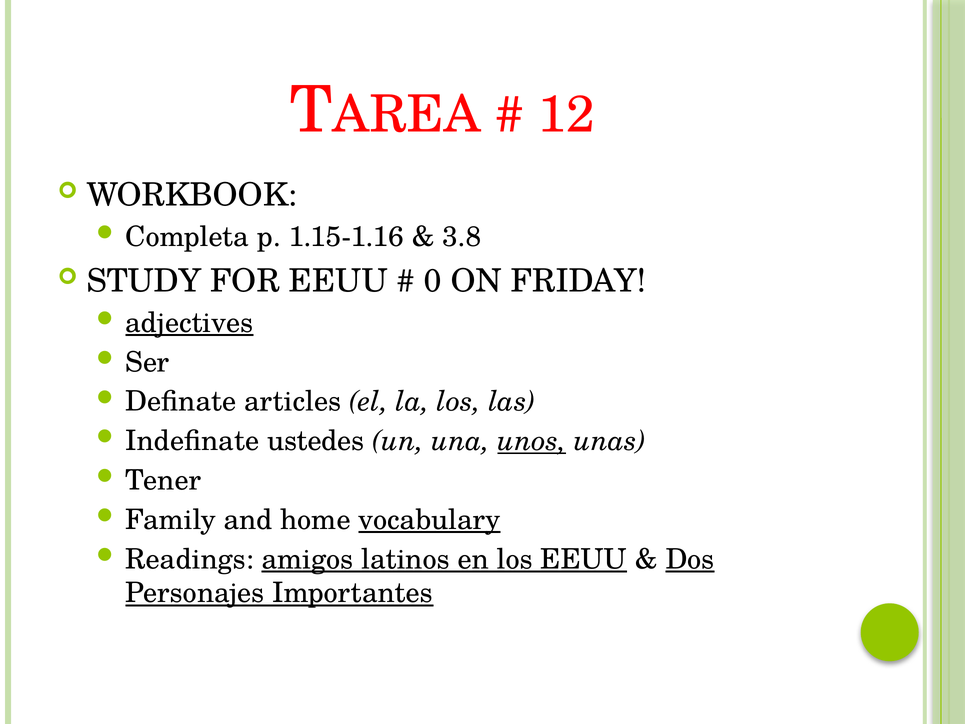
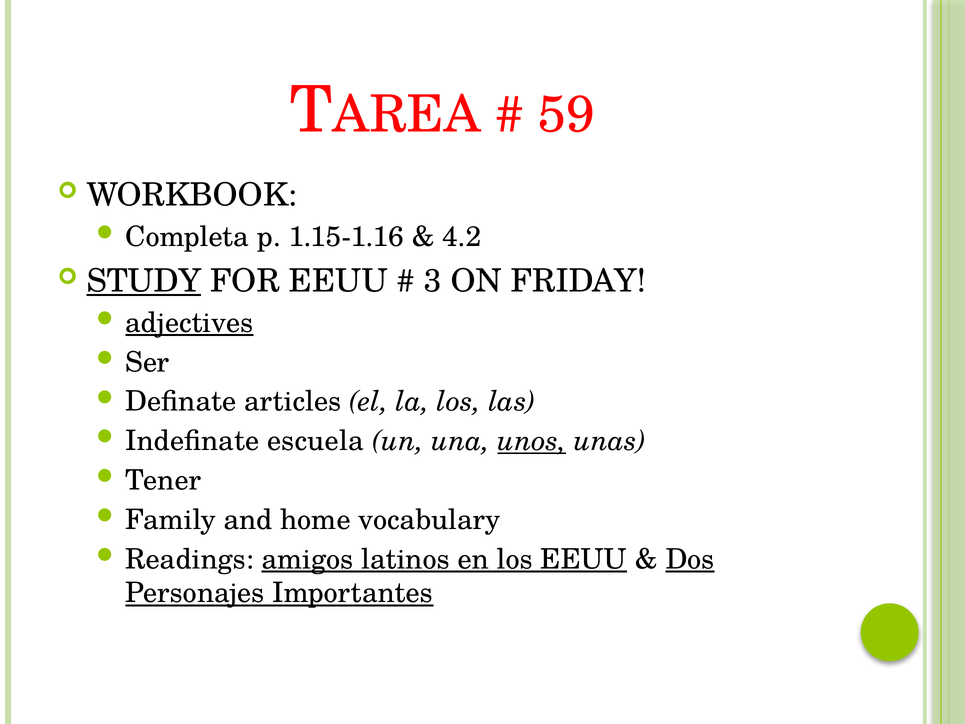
12: 12 -> 59 (566, 115)
3.8: 3.8 -> 4.2 (462, 237)
STUDY underline: none -> present (144, 281)
0: 0 -> 3 (433, 281)
ustedes: ustedes -> escuela (315, 441)
vocabulary underline: present -> none (429, 520)
